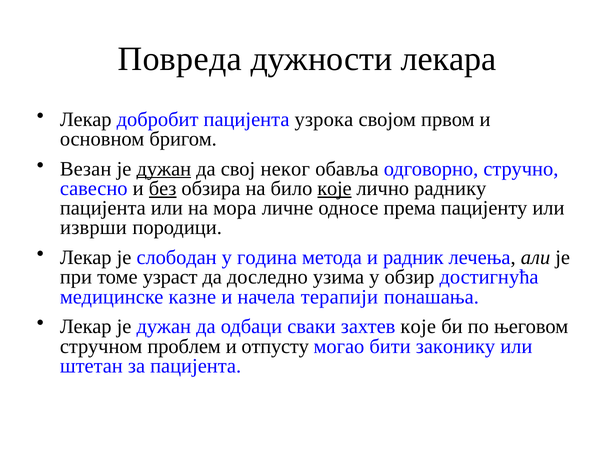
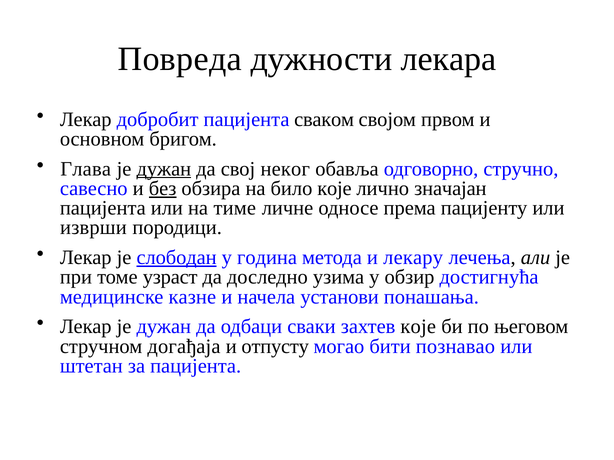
узрока: узрока -> сваком (324, 119)
Везан: Везан -> Глава (86, 169)
које underline: present -> none (335, 189)
раднику: раднику -> значајан (450, 189)
мора: мора -> тиме (235, 208)
слободан underline: none -> present (177, 258)
радник: радник -> лекару (413, 258)
терапији: терапији -> установи (340, 297)
проблем: проблем -> догађаја (184, 347)
законику: законику -> познавао (455, 347)
